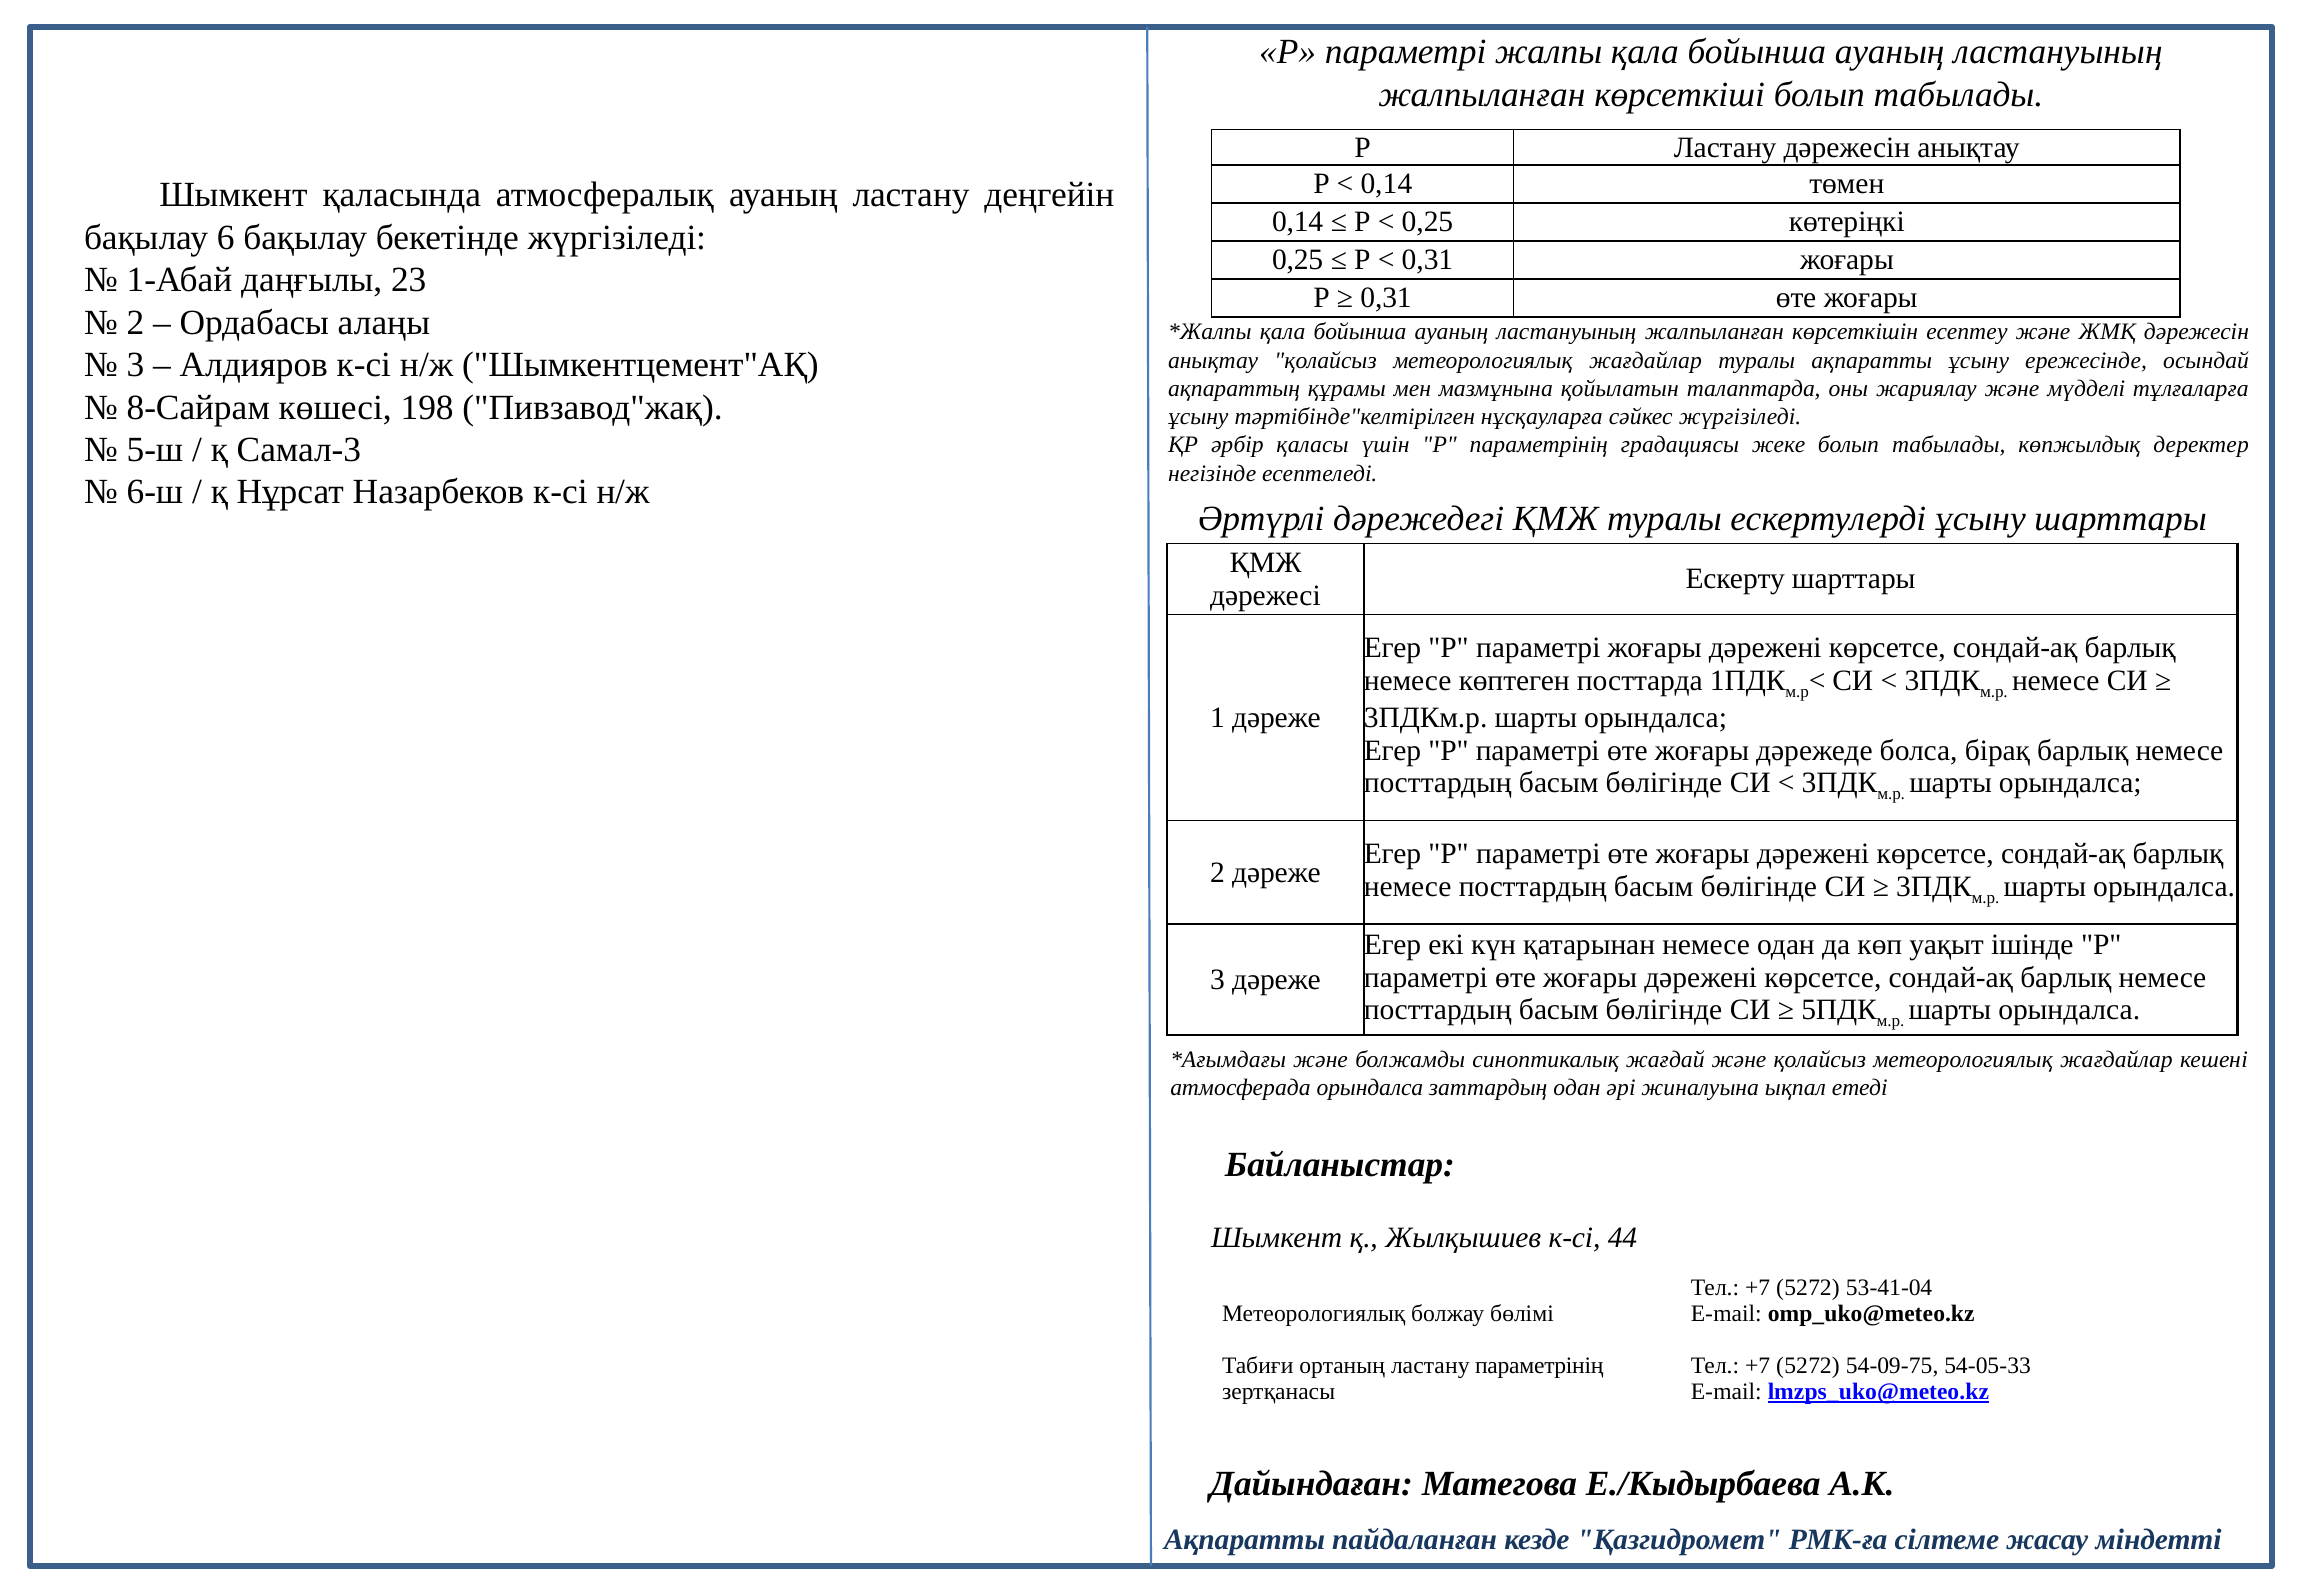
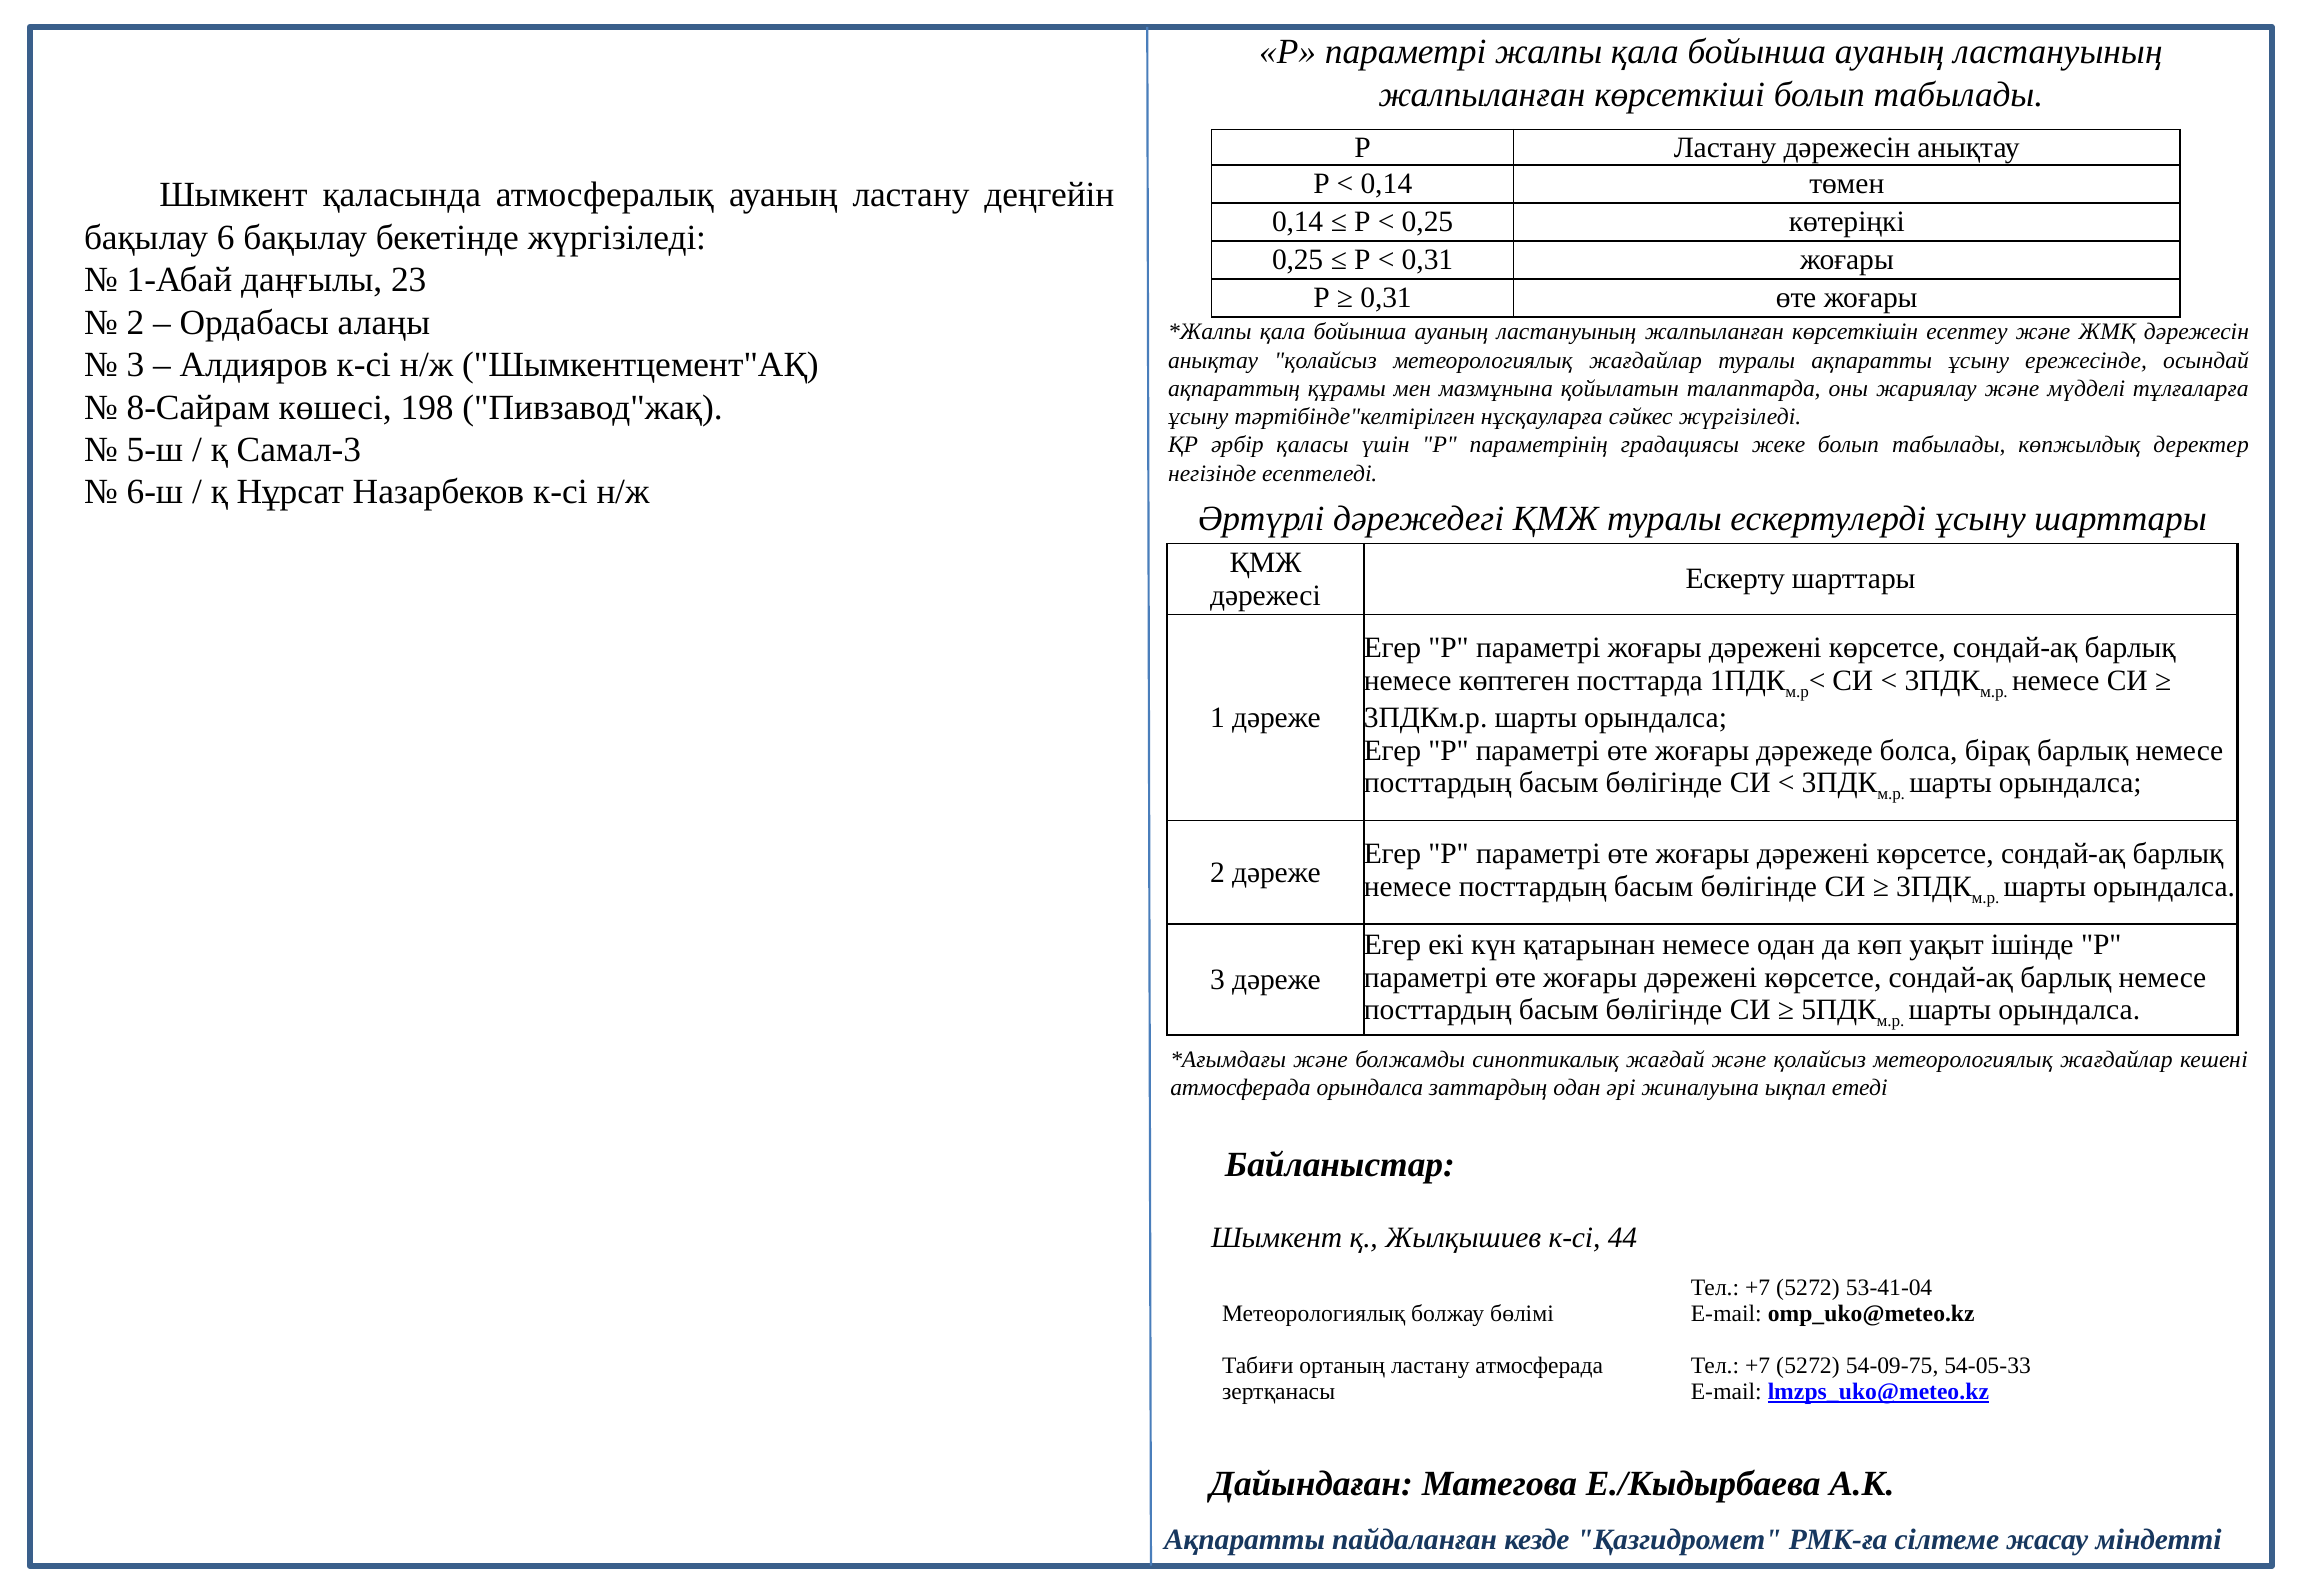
ластану параметрінің: параметрінің -> атмосферада (1539, 1366)
